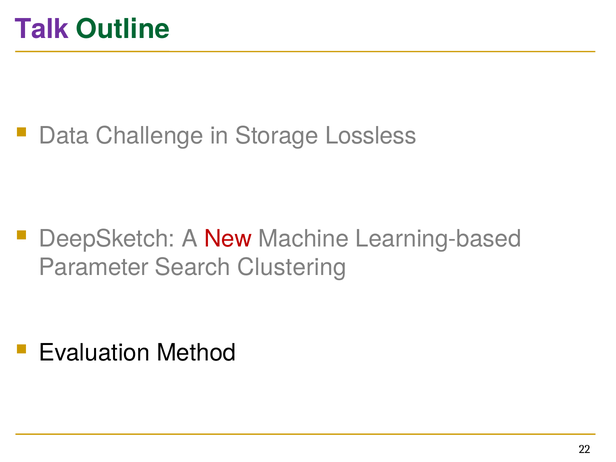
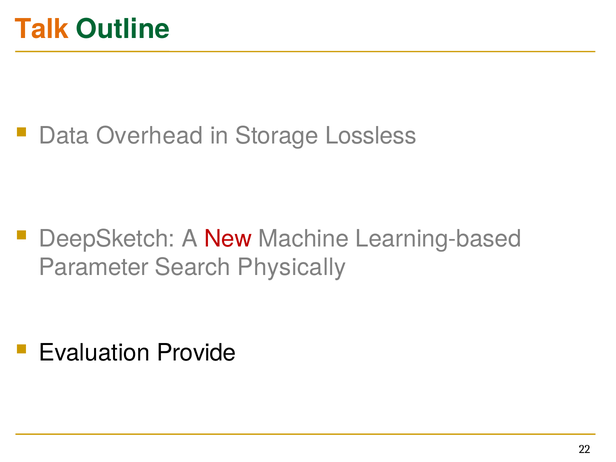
Talk colour: purple -> orange (42, 29)
Challenge: Challenge -> Overhead (150, 136)
Clustering: Clustering -> Physically (292, 268)
Method: Method -> Provide (196, 353)
